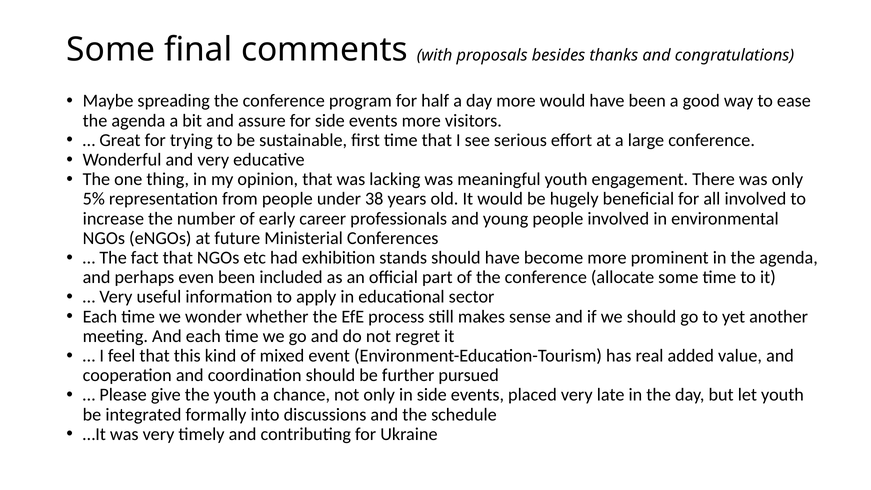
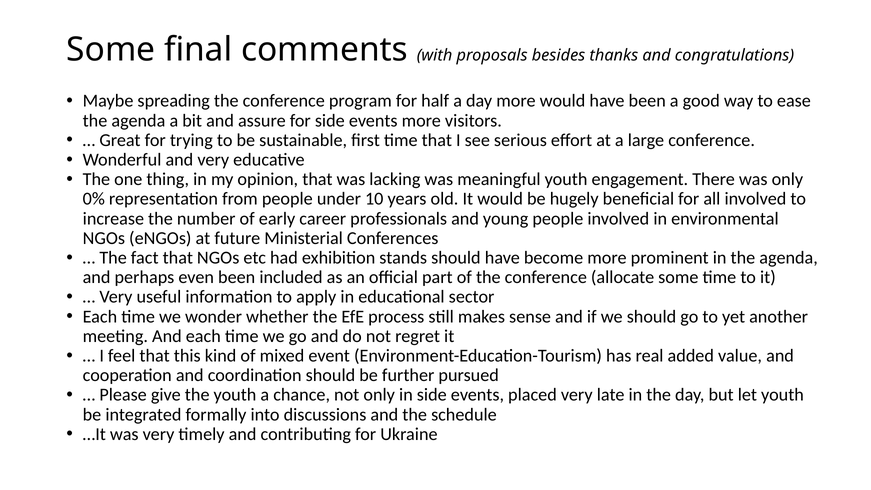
5%: 5% -> 0% (94, 199)
38: 38 -> 10 (374, 199)
